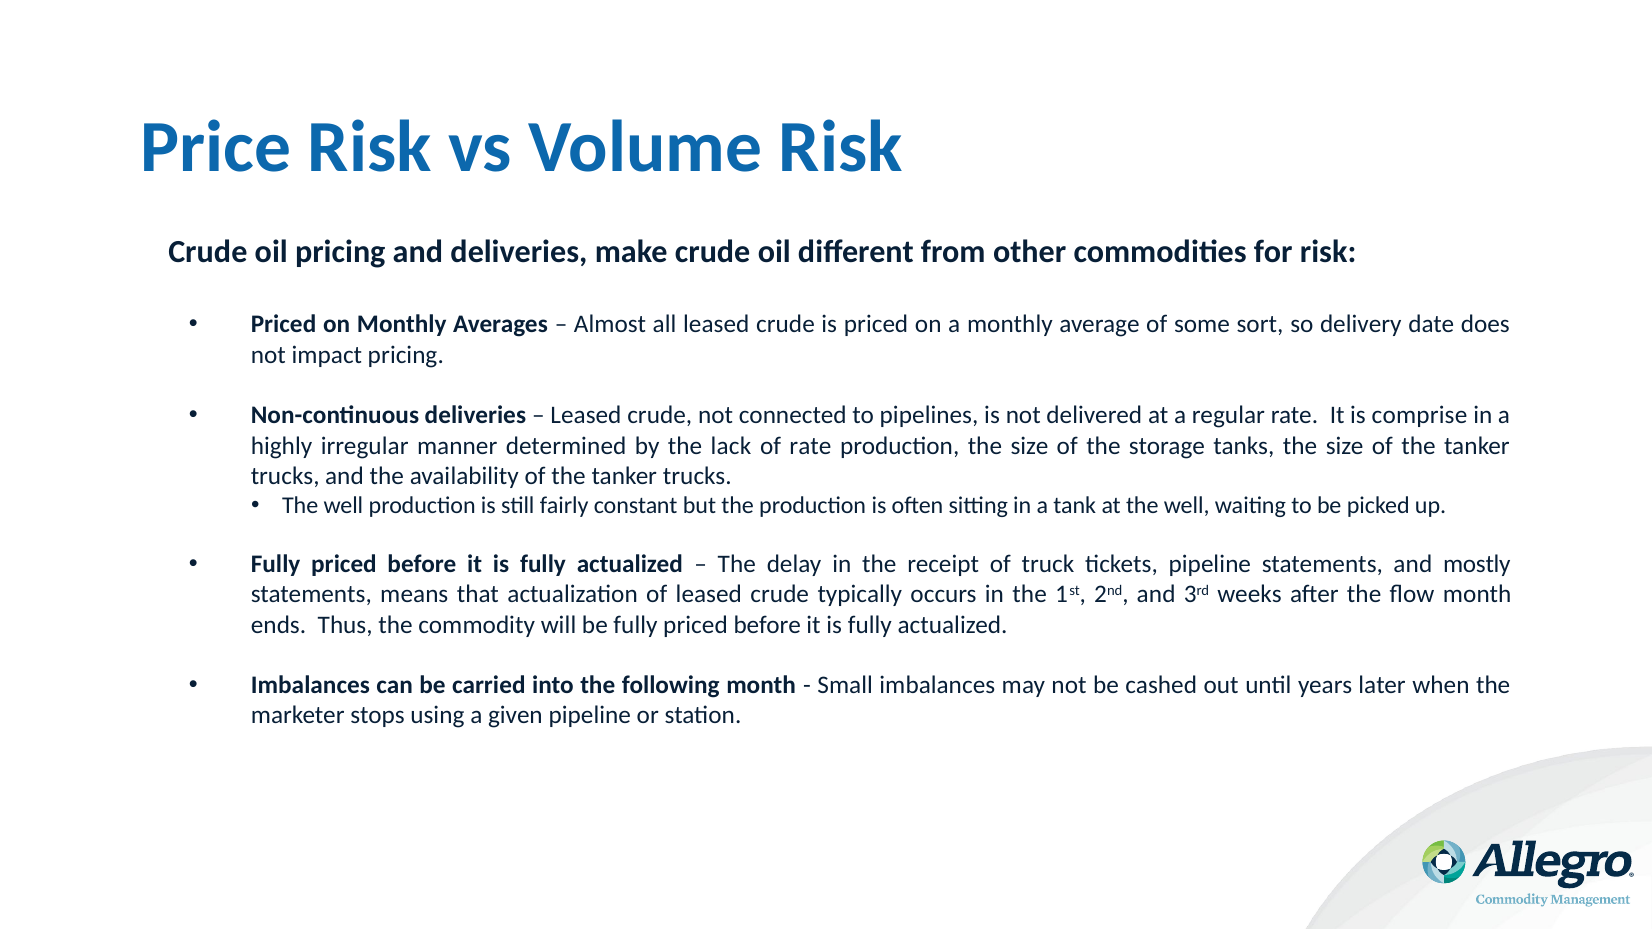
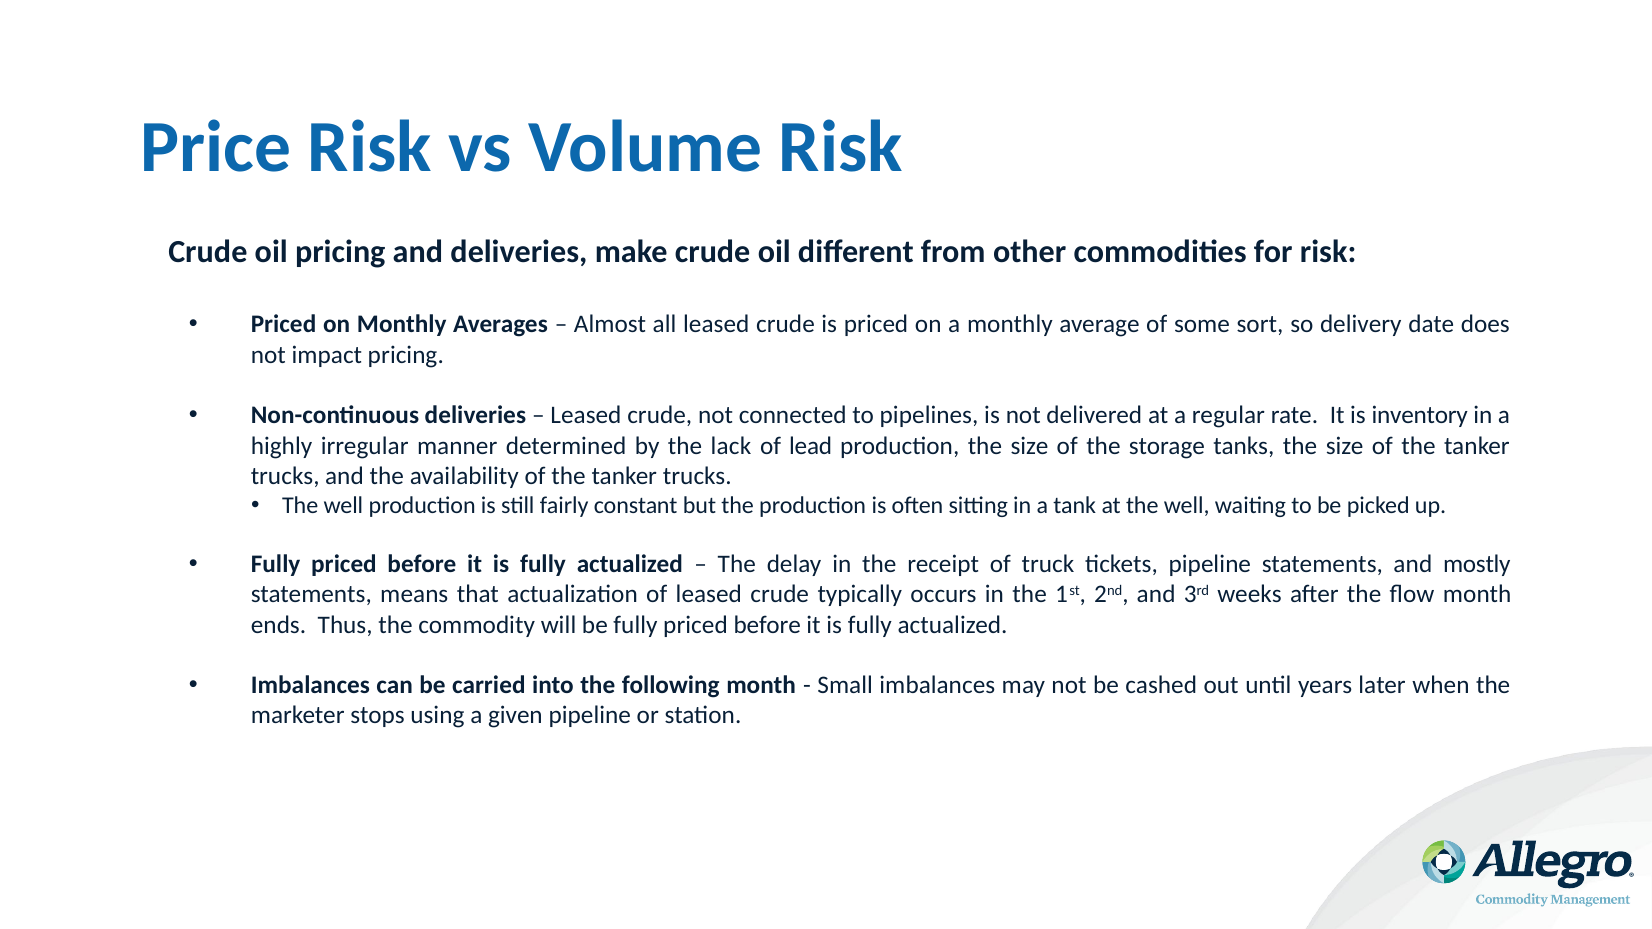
comprise: comprise -> inventory (1420, 416)
of rate: rate -> lead (811, 446)
